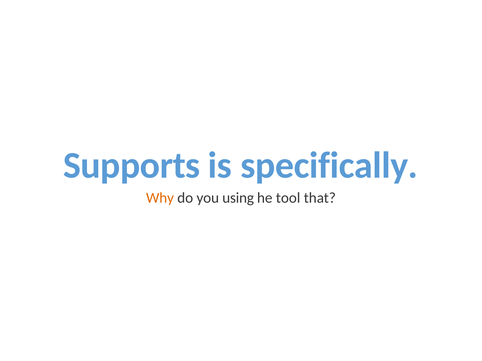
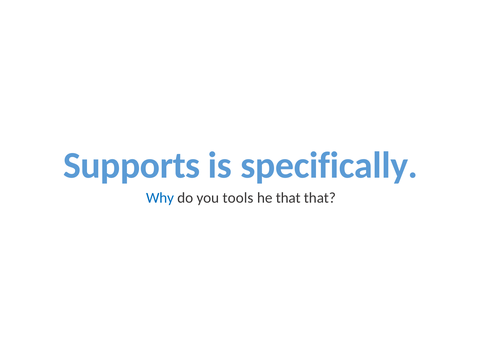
Why colour: orange -> blue (160, 198)
using: using -> tools (238, 198)
he tool: tool -> that (288, 198)
